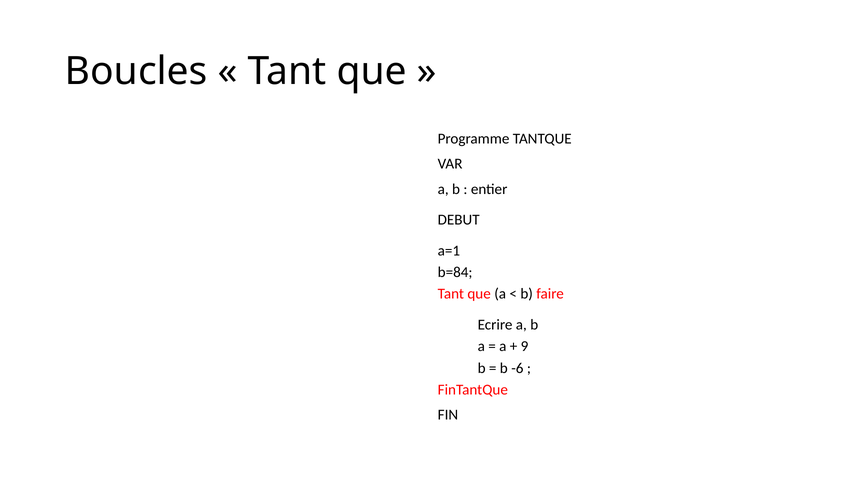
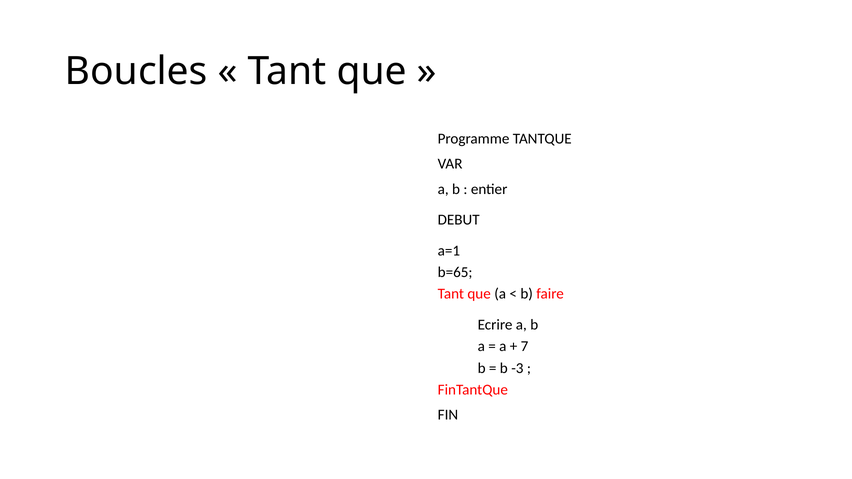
b=84: b=84 -> b=65 (455, 272)
9: 9 -> 7 (525, 346)
-6: -6 -> -3 (517, 368)
